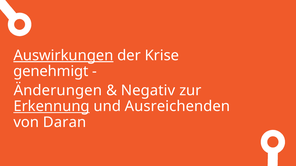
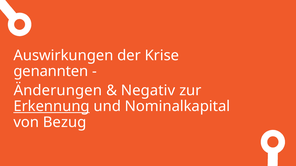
Auswirkungen underline: present -> none (63, 56)
genehmigt: genehmigt -> genannten (51, 72)
Ausreichenden: Ausreichenden -> Nominalkapital (177, 107)
Daran: Daran -> Bezug (65, 123)
